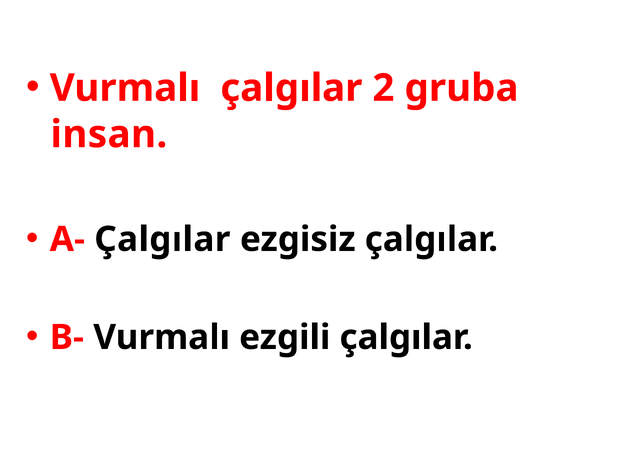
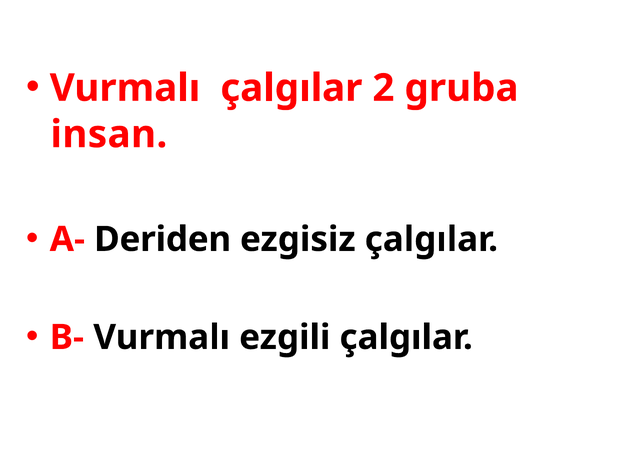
A- Çalgılar: Çalgılar -> Deriden (163, 239)
